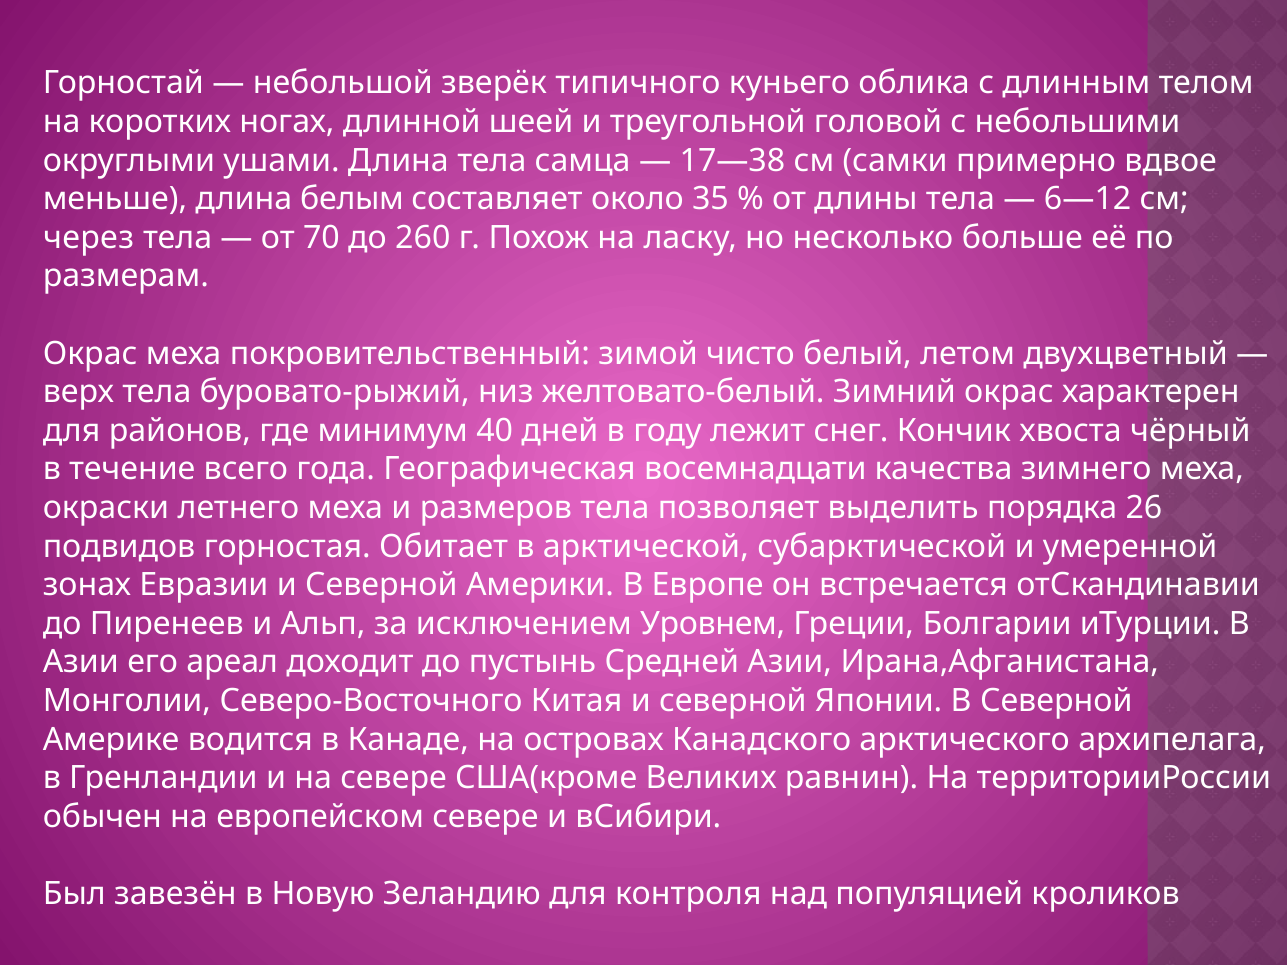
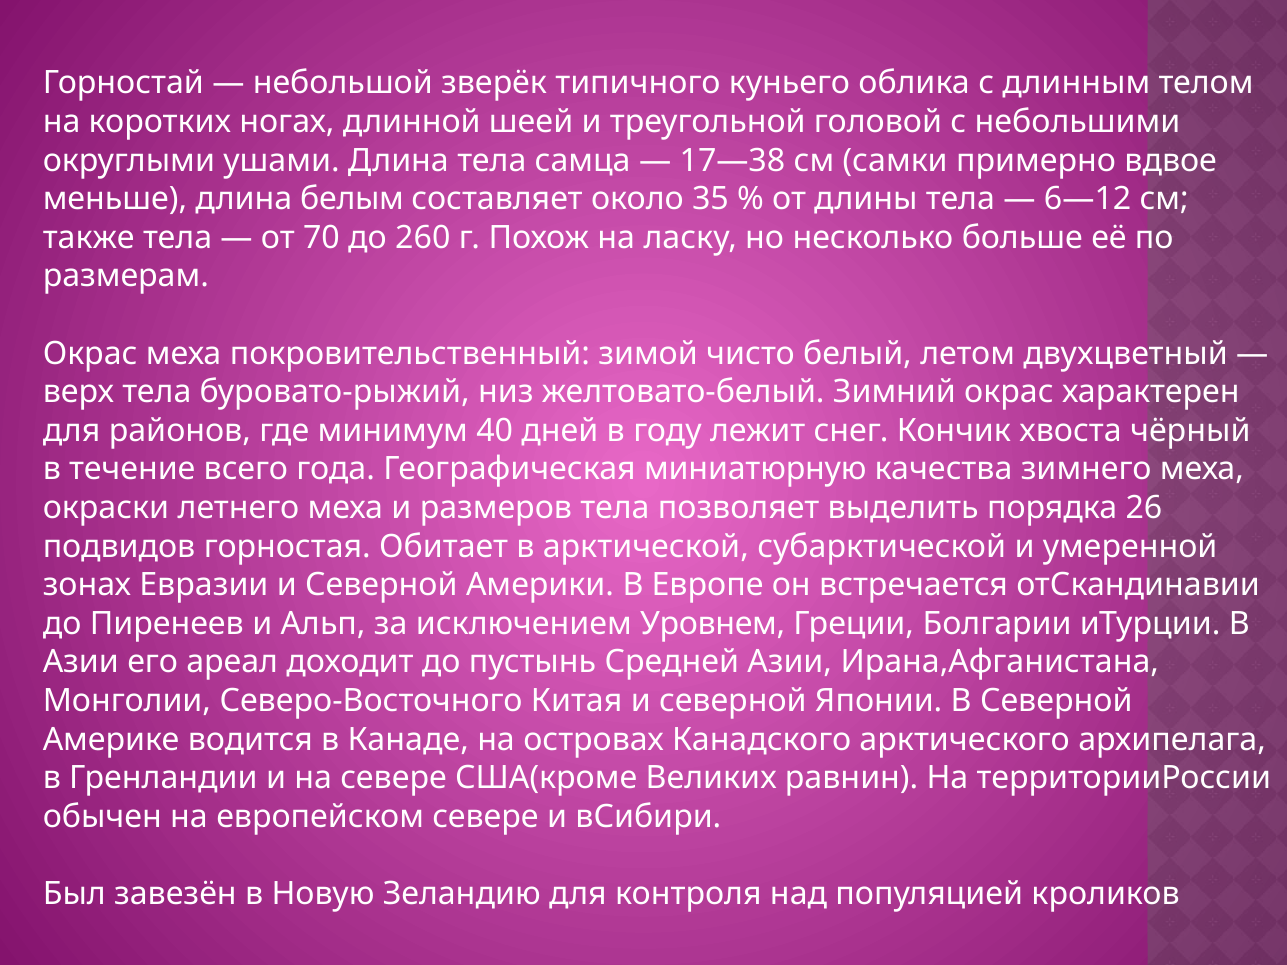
через: через -> также (89, 238)
восемнадцати: восемнадцати -> миниатюрную (755, 469)
